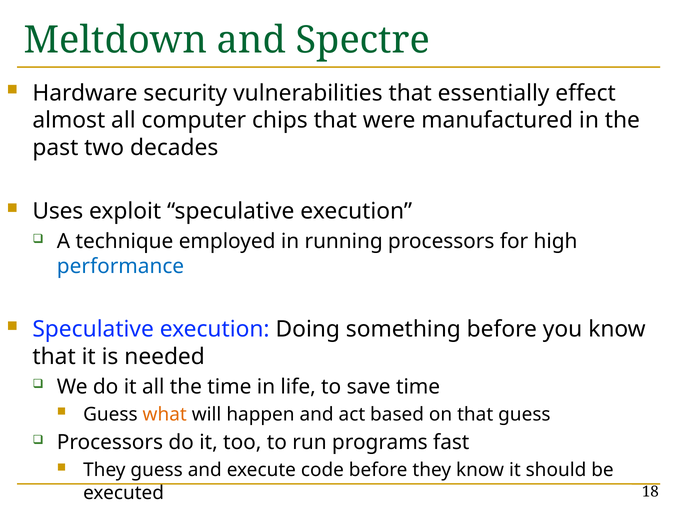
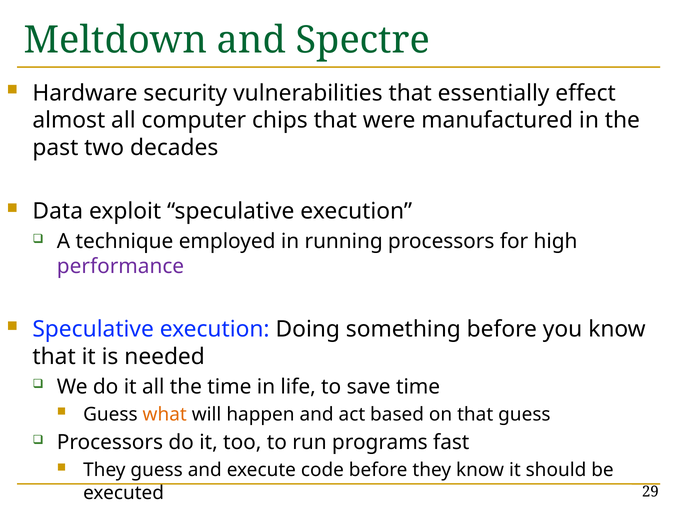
Uses: Uses -> Data (58, 212)
performance colour: blue -> purple (121, 267)
18: 18 -> 29 (650, 492)
